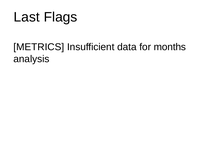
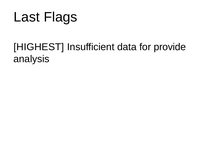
METRICS: METRICS -> HIGHEST (39, 47)
months: months -> provide (170, 47)
